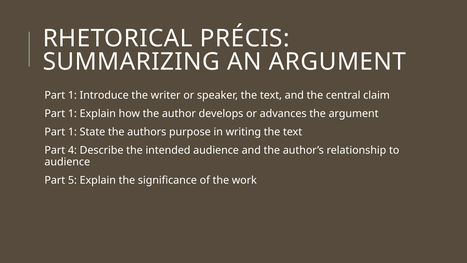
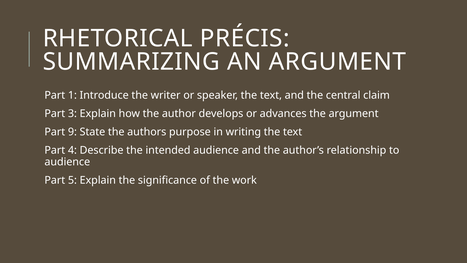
1: 1 -> 3 (72, 113)
1: 1 -> 9 (72, 132)
